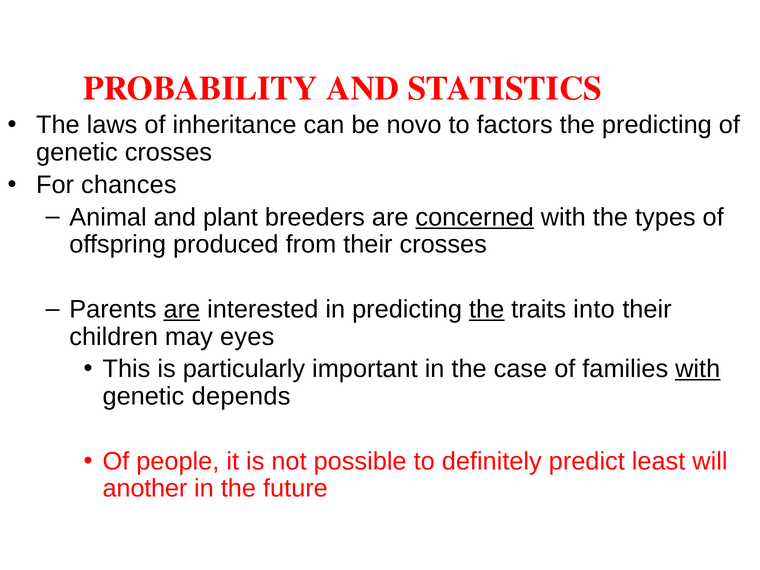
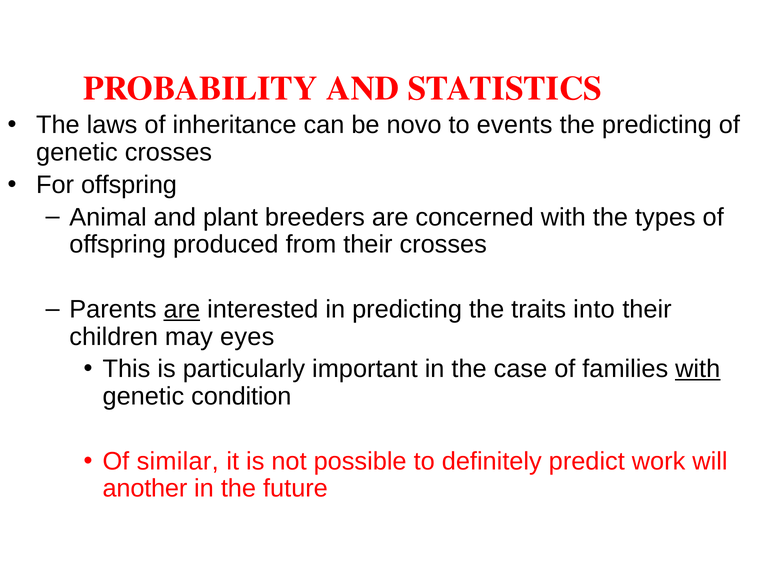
factors: factors -> events (515, 125)
For chances: chances -> offspring (129, 185)
concerned underline: present -> none (475, 217)
the underline: present -> none (487, 309)
depends: depends -> condition (241, 396)
people: people -> similar (178, 461)
least: least -> work (659, 461)
